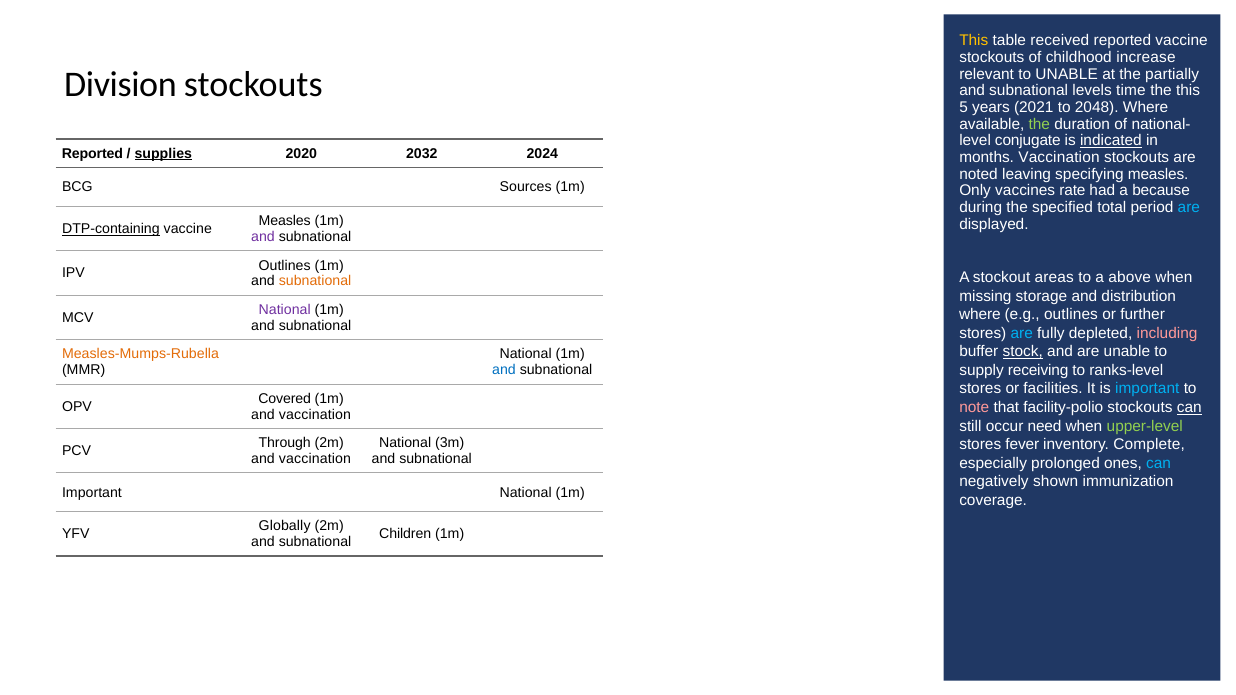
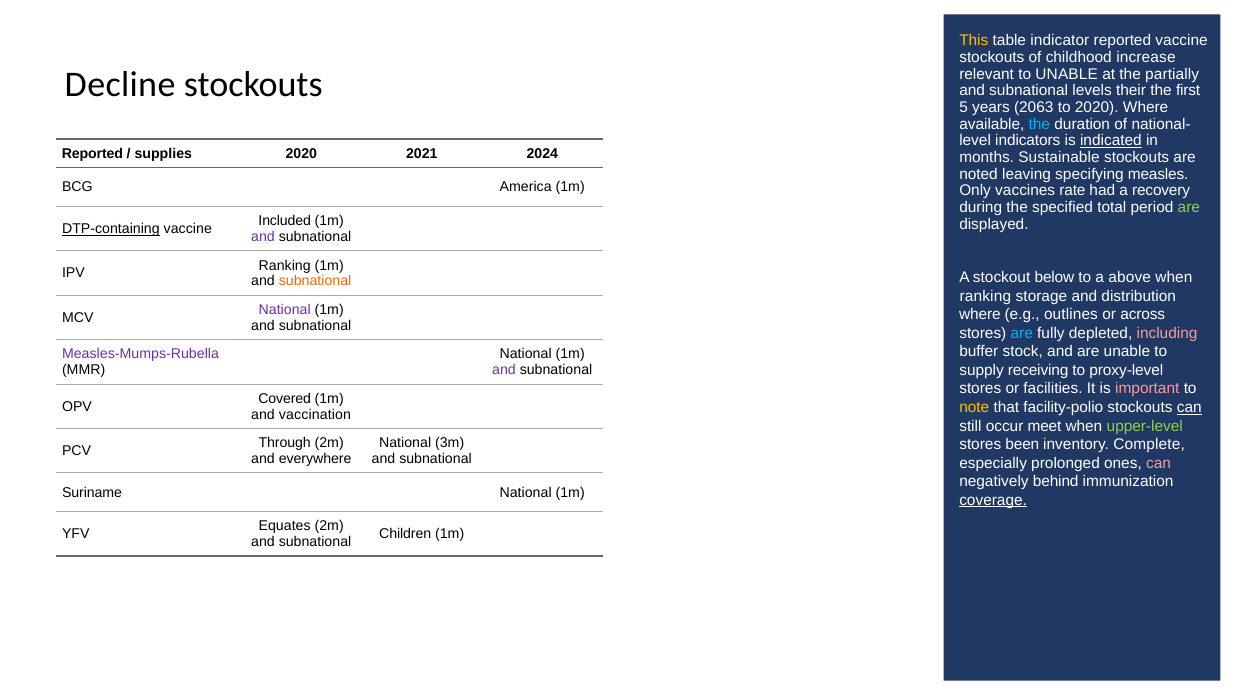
received: received -> indicator (1060, 41)
Division: Division -> Decline (120, 84)
time: time -> their (1131, 91)
the this: this -> first (1188, 91)
2021: 2021 -> 2063 (1034, 107)
to 2048: 2048 -> 2020 (1097, 107)
the colour: light green -> light blue (1039, 124)
conjugate: conjugate -> indicators (1028, 141)
supplies underline: present -> none (163, 154)
2032: 2032 -> 2021 (422, 154)
months Vaccination: Vaccination -> Sustainable (1059, 157)
Sources: Sources -> America (526, 187)
because: because -> recovery (1161, 191)
are colour: light blue -> light green (1189, 207)
Measles: Measles -> Included (285, 221)
Outlines: Outlines -> Ranking (285, 266)
areas: areas -> below (1054, 278)
missing: missing -> ranking (985, 296)
further: further -> across (1143, 315)
stock underline: present -> none (1023, 352)
Measles-Mumps-Rubella colour: orange -> purple (141, 354)
ranks-level: ranks-level -> proxy-level (1126, 370)
and colour: blue -> purple (504, 370)
important colour: light blue -> pink (1147, 389)
note colour: pink -> yellow (974, 408)
need: need -> meet (1045, 426)
fever: fever -> been (1022, 445)
vaccination: vaccination -> everywhere (315, 459)
can colour: light blue -> pink (1158, 463)
shown: shown -> behind (1056, 482)
Important: Important -> Suriname (92, 493)
coverage underline: none -> present (993, 500)
Globally: Globally -> Equates (285, 526)
